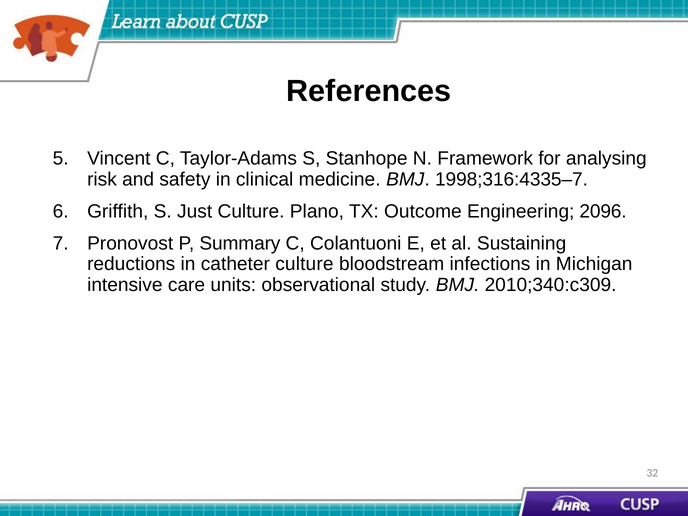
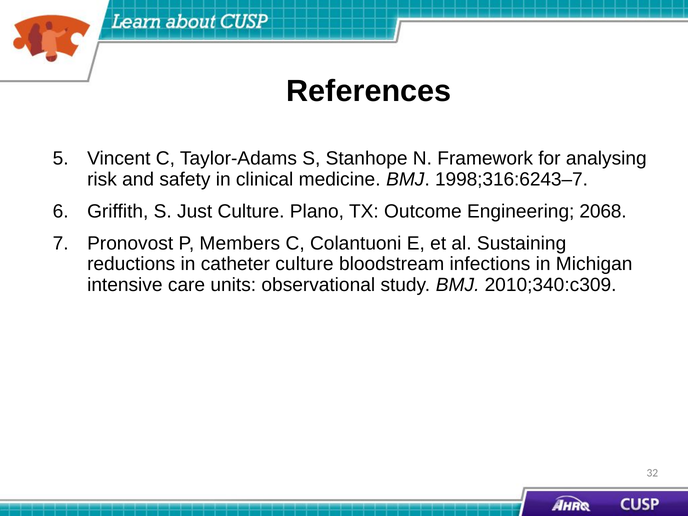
1998;316:4335–7: 1998;316:4335–7 -> 1998;316:6243–7 (511, 179)
2096: 2096 -> 2068 (603, 211)
Summary: Summary -> Members (240, 243)
